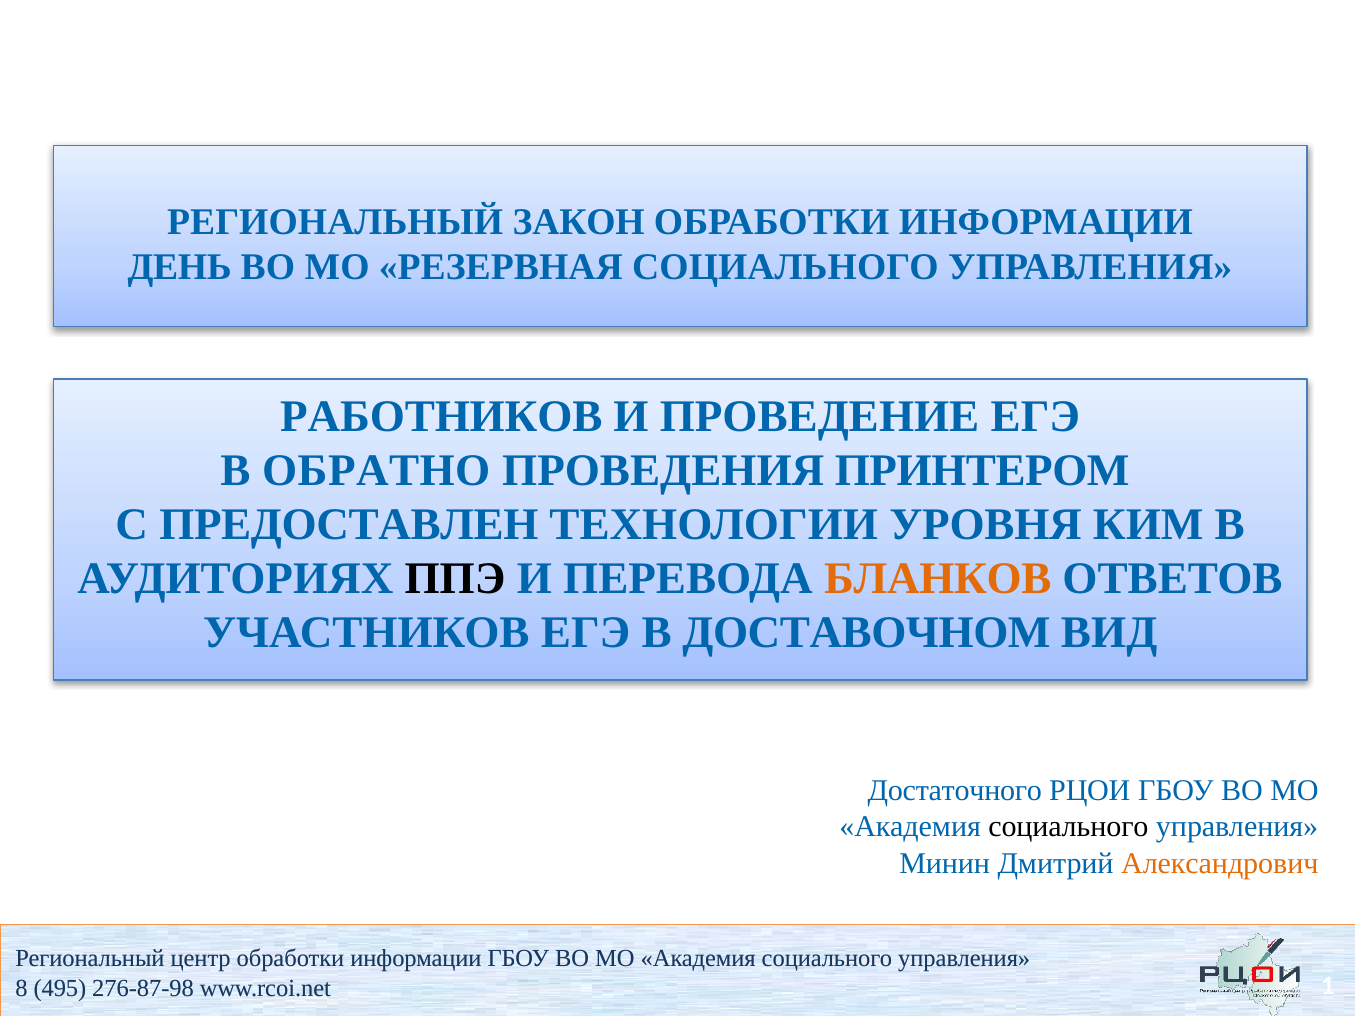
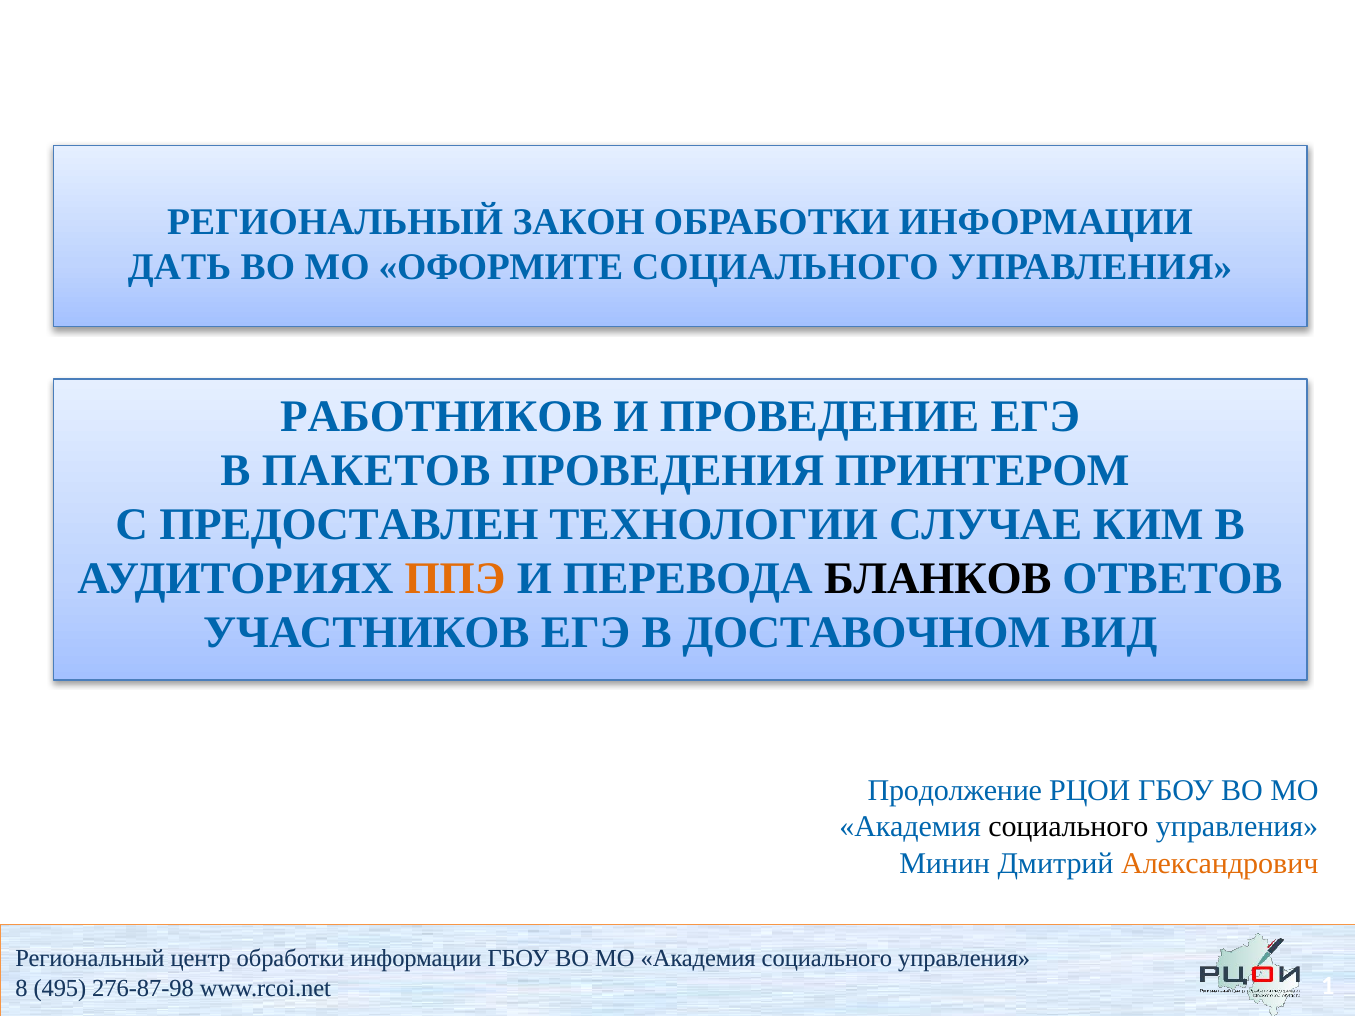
ДЕНЬ: ДЕНЬ -> ДАТЬ (179, 268)
РЕЗЕРВНАЯ: РЕЗЕРВНАЯ -> ОФОРМИТЕ (501, 268)
ОБРАТНО: ОБРАТНО -> ПАКЕТОВ (376, 470)
УРОВНЯ: УРОВНЯ -> СЛУЧАЕ (986, 525)
ППЭ colour: black -> orange (455, 579)
БЛАНКОВ colour: orange -> black (938, 579)
Достаточного: Достаточного -> Продолжение (955, 791)
